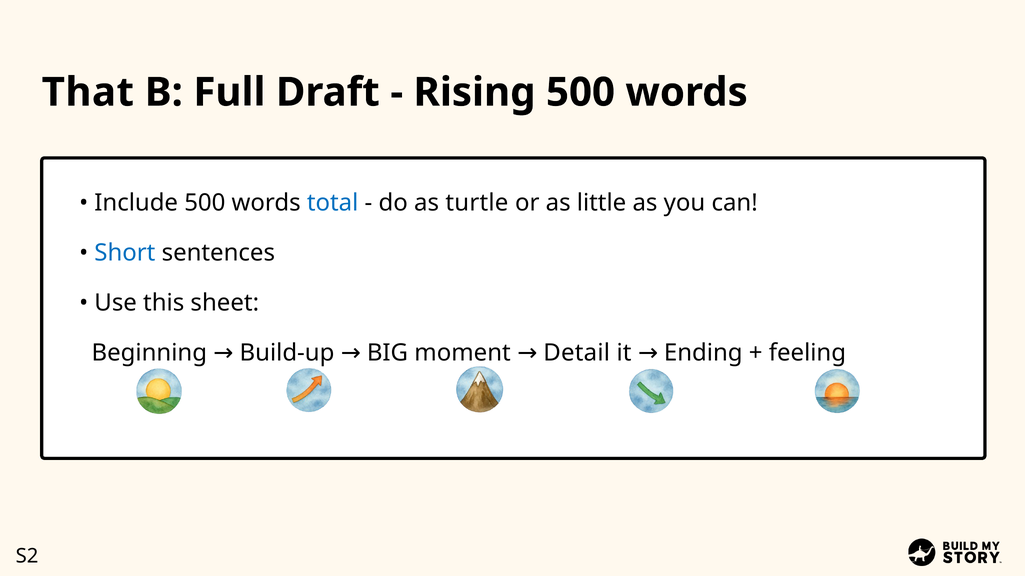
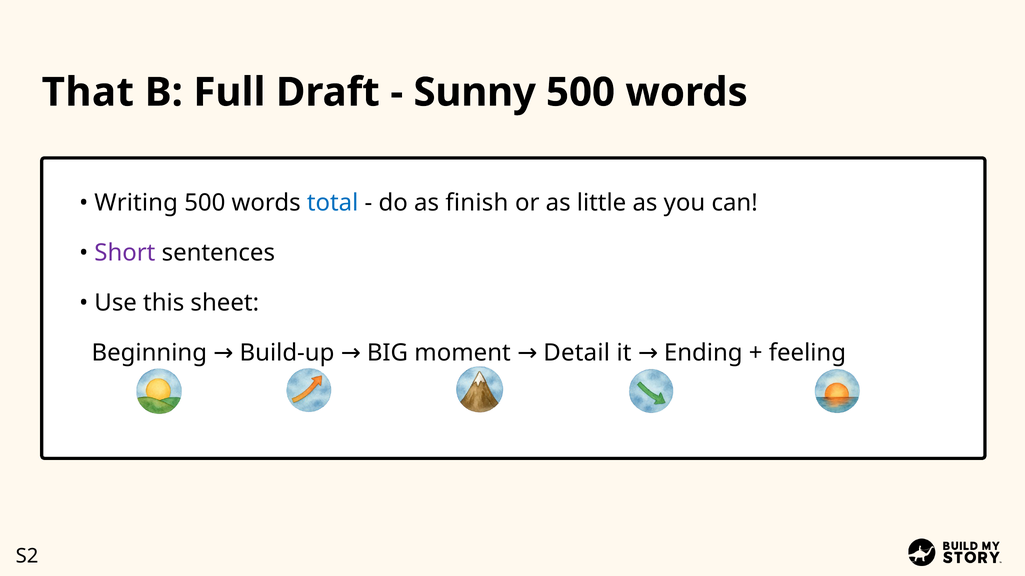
Rising: Rising -> Sunny (475, 92)
Include: Include -> Writing (136, 203)
turtle: turtle -> finish (477, 203)
Short colour: blue -> purple (125, 253)
